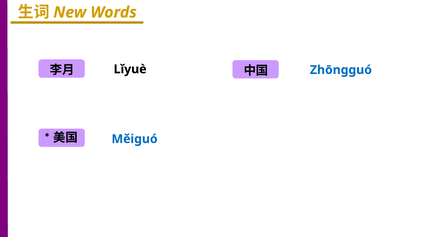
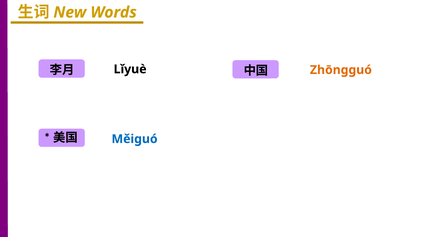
Zhōnɡɡuó colour: blue -> orange (341, 70)
